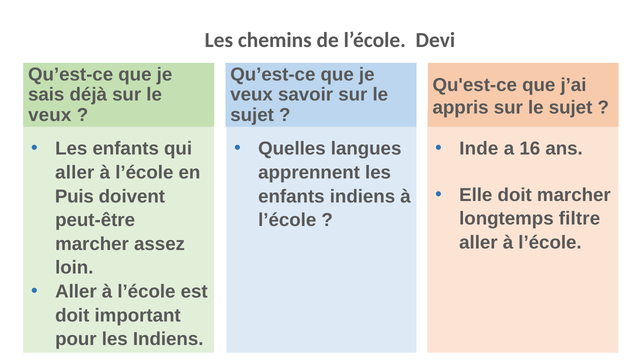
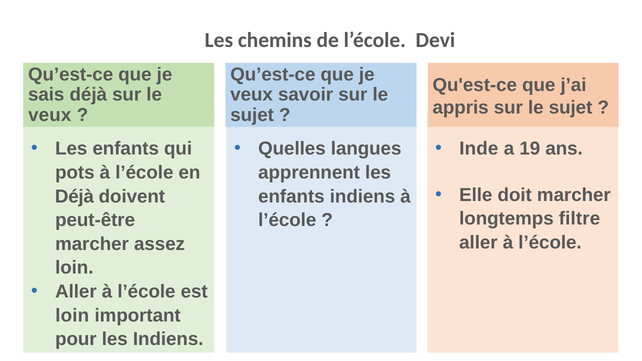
16: 16 -> 19 (530, 149)
aller: aller -> pots (75, 173)
Puis: Puis -> Déjà (74, 196)
doit: doit -> loin (72, 316)
